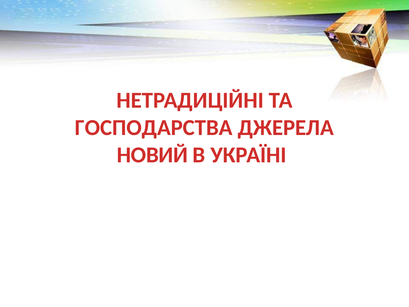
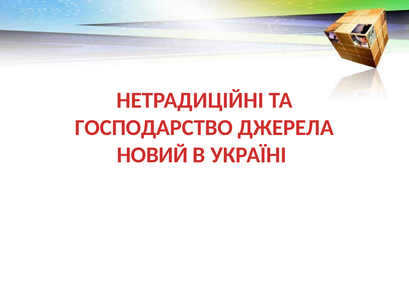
ГОСПОДАРСТВА: ГОСПОДАРСТВА -> ГОСПОДАРСТВО (154, 128)
